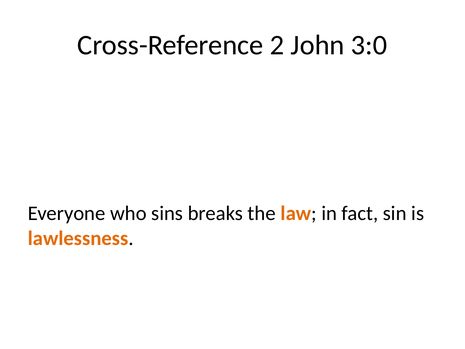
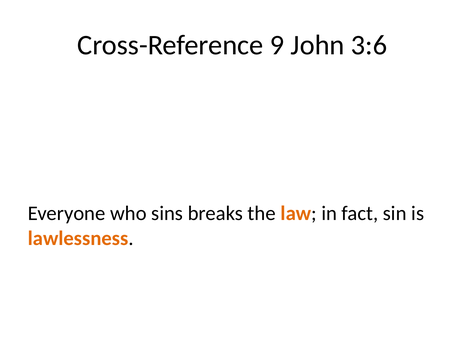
2: 2 -> 9 (277, 45)
3:0: 3:0 -> 3:6 (369, 45)
